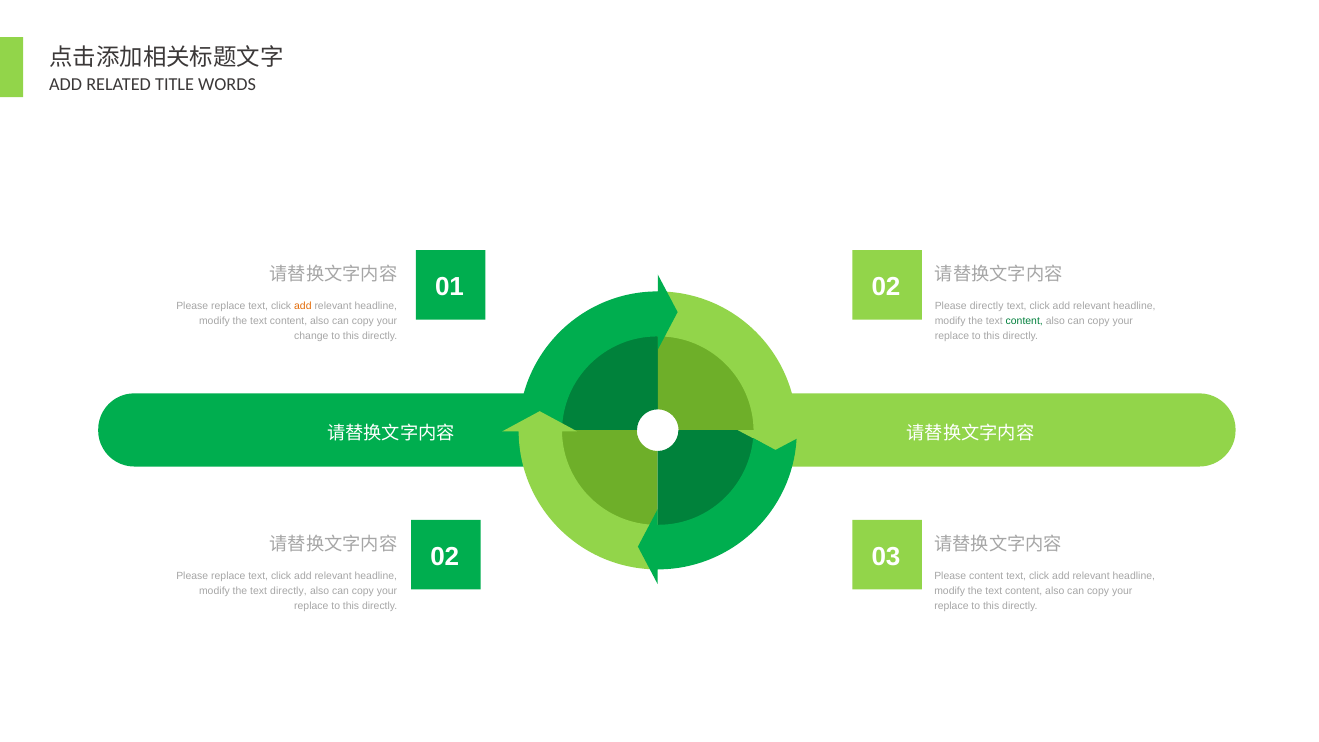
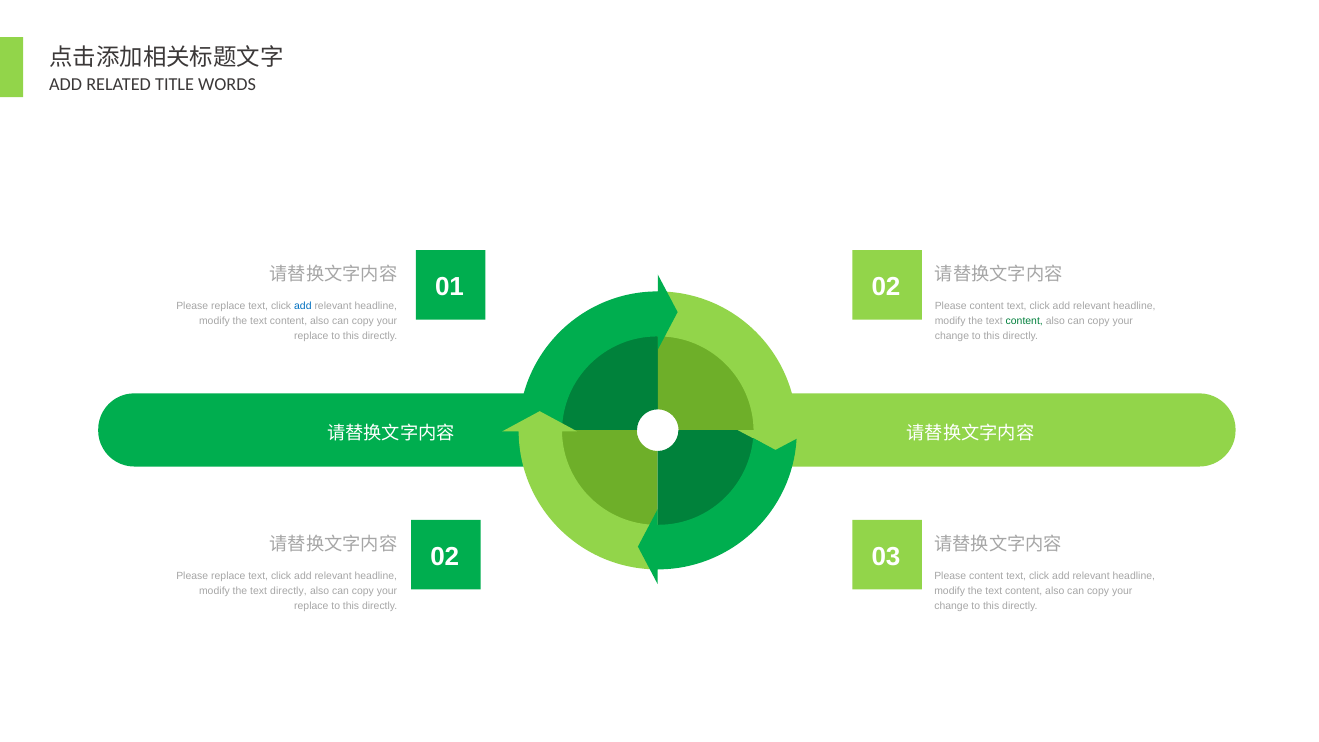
add colour: orange -> blue (303, 306)
directly: directly -> content (987, 306)
change: change -> replace (311, 336)
replace: replace -> change (952, 336)
replace: replace -> change (951, 606)
